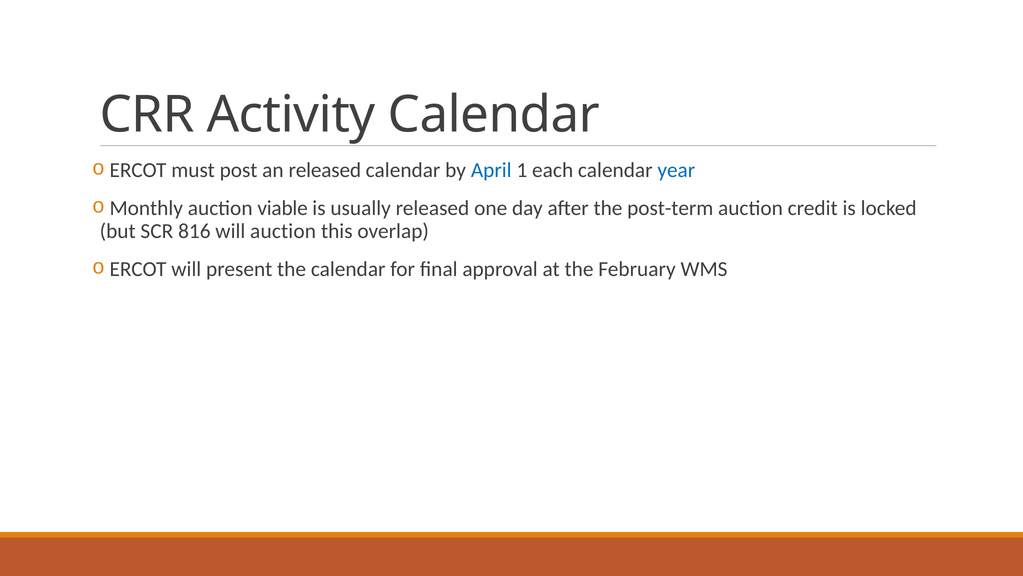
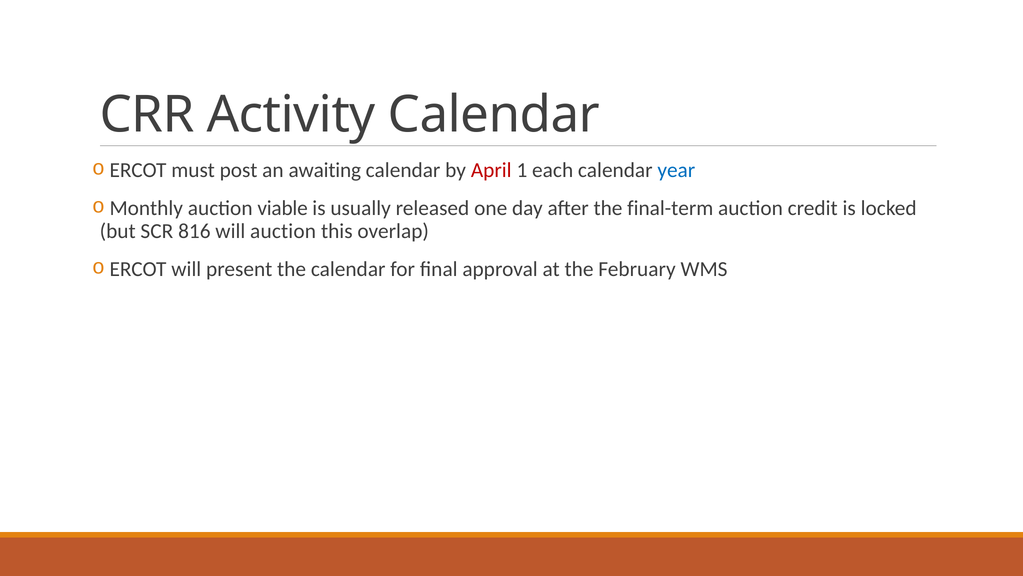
an released: released -> awaiting (325, 170)
April colour: blue -> red (491, 170)
post-term: post-term -> final-term (670, 208)
